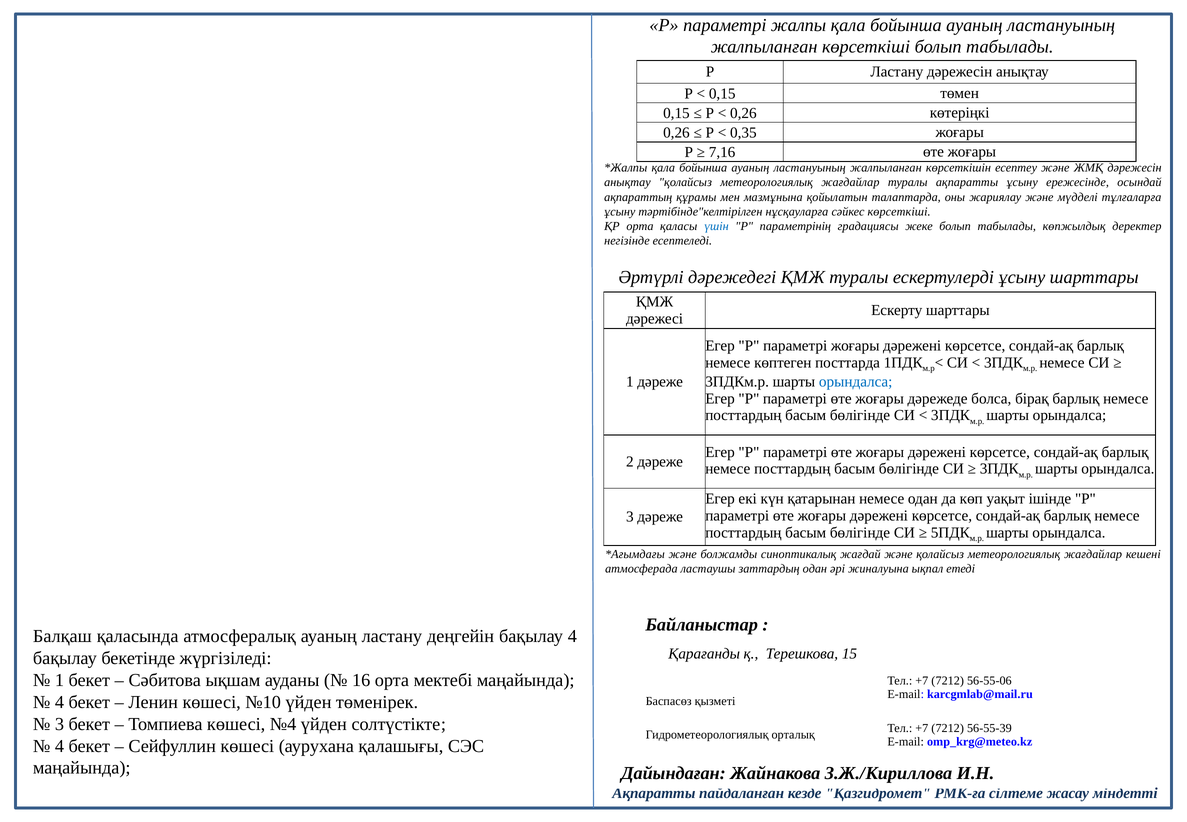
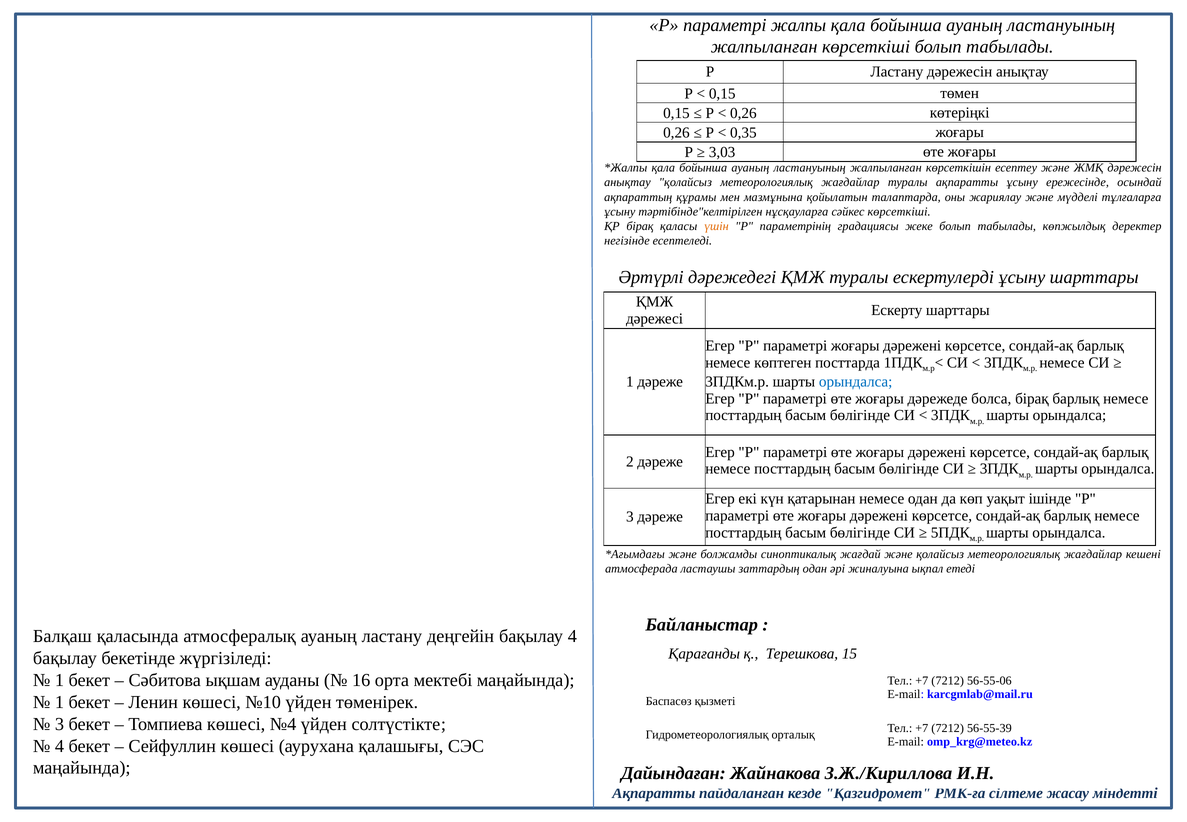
7,16: 7,16 -> 3,03 (722, 152)
ҚР орта: орта -> бірақ (640, 226)
үшін colour: blue -> orange (716, 226)
4: 4 -> 1 (59, 702)
